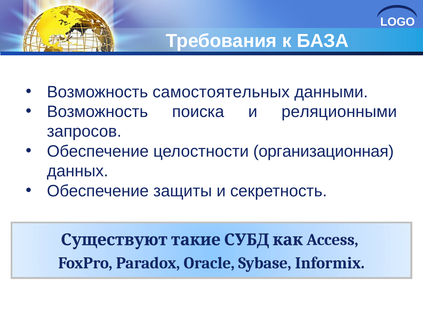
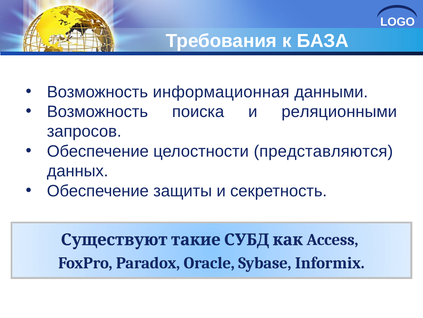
самостоятельных: самостоятельных -> информационная (221, 92)
организационная: организационная -> представляются (323, 151)
